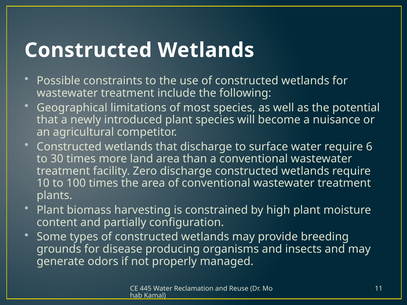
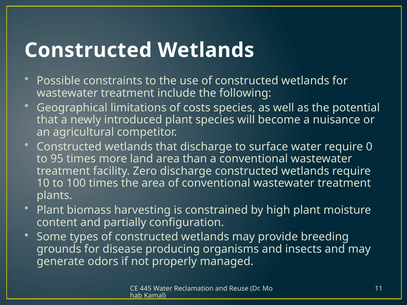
most: most -> costs (197, 108)
6: 6 -> 0 (369, 147)
30: 30 -> 95 (57, 159)
